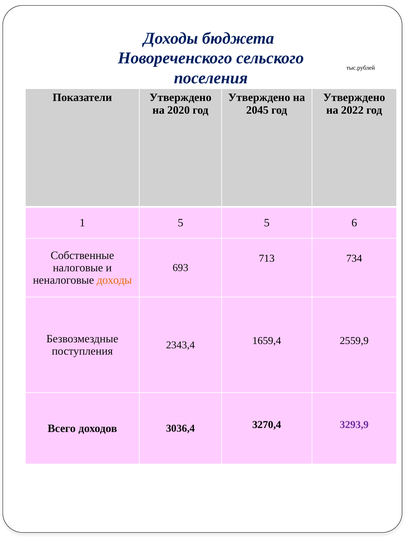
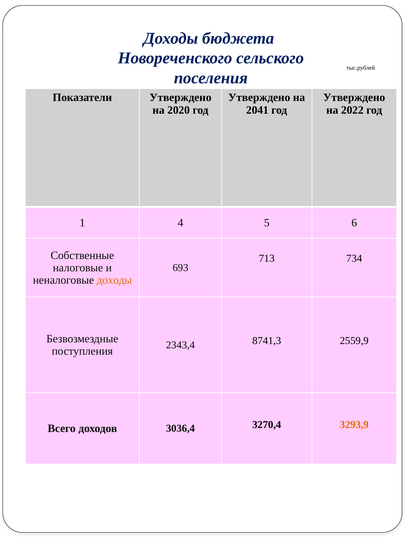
2045: 2045 -> 2041 (257, 110)
1 5: 5 -> 4 (181, 223)
1659,4: 1659,4 -> 8741,3 (267, 341)
3293,9 colour: purple -> orange (354, 425)
